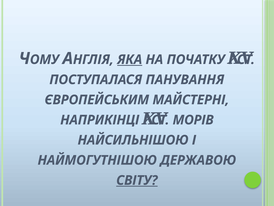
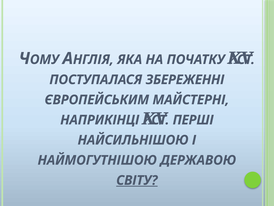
ЯКА underline: present -> none (130, 59)
ПАНУВАННЯ: ПАНУВАННЯ -> ЗБЕРЕЖЕННІ (185, 80)
МОРІВ: МОРІВ -> ПЕРШІ (193, 120)
